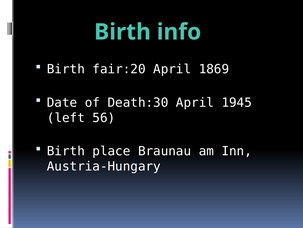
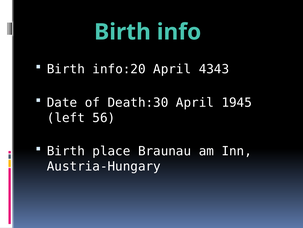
fair:20: fair:20 -> info:20 (119, 69)
1869: 1869 -> 4343 (214, 69)
